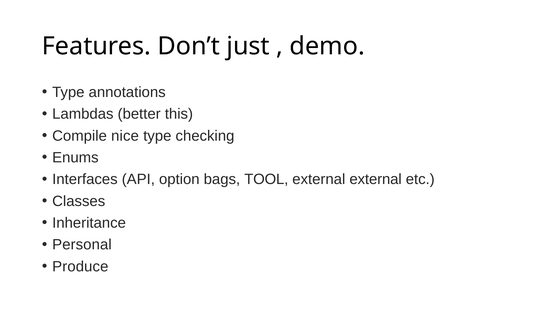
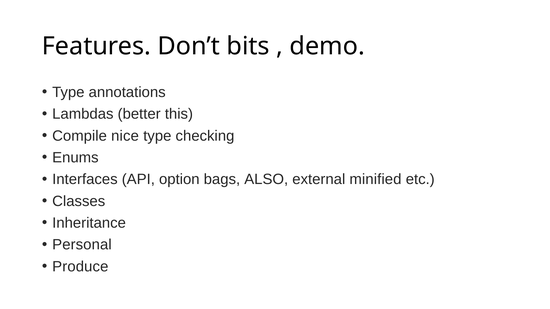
just: just -> bits (248, 46)
TOOL: TOOL -> ALSO (266, 180)
external external: external -> minified (375, 180)
